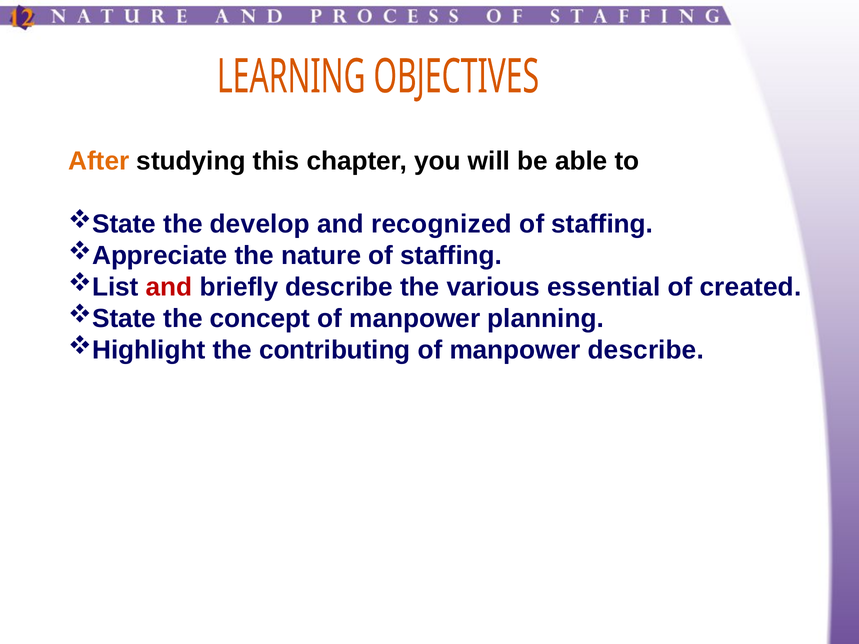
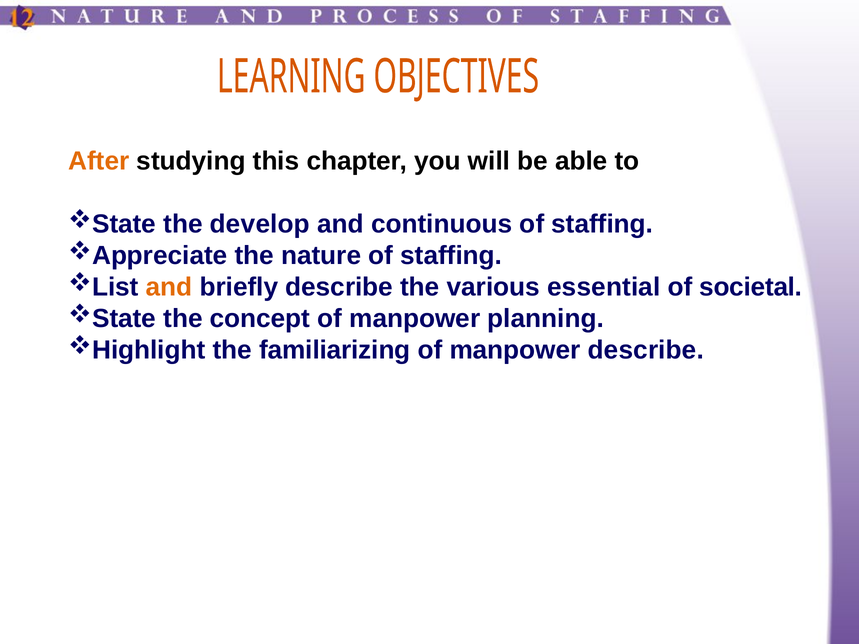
recognized: recognized -> continuous (442, 224)
and colour: red -> orange (169, 287)
created: created -> societal (751, 287)
contributing: contributing -> familiarizing (335, 350)
